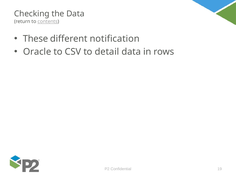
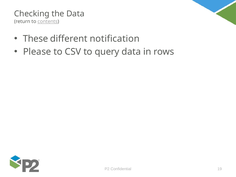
Oracle: Oracle -> Please (37, 52)
detail: detail -> query (107, 52)
